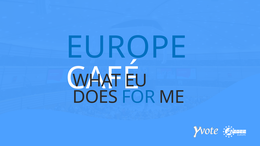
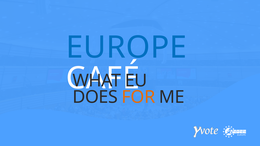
FOR colour: blue -> orange (138, 97)
